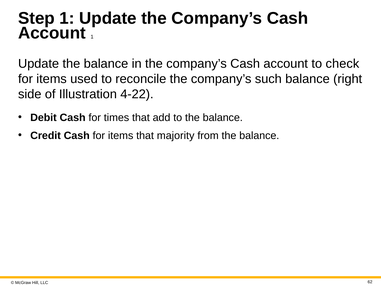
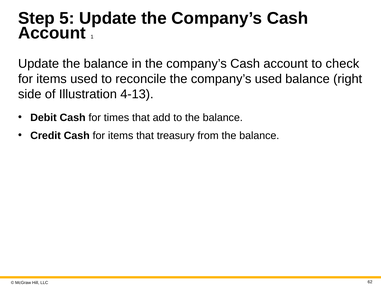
Step 1: 1 -> 5 (67, 18)
company’s such: such -> used (268, 79)
4-22: 4-22 -> 4-13 (137, 94)
majority: majority -> treasury (176, 135)
